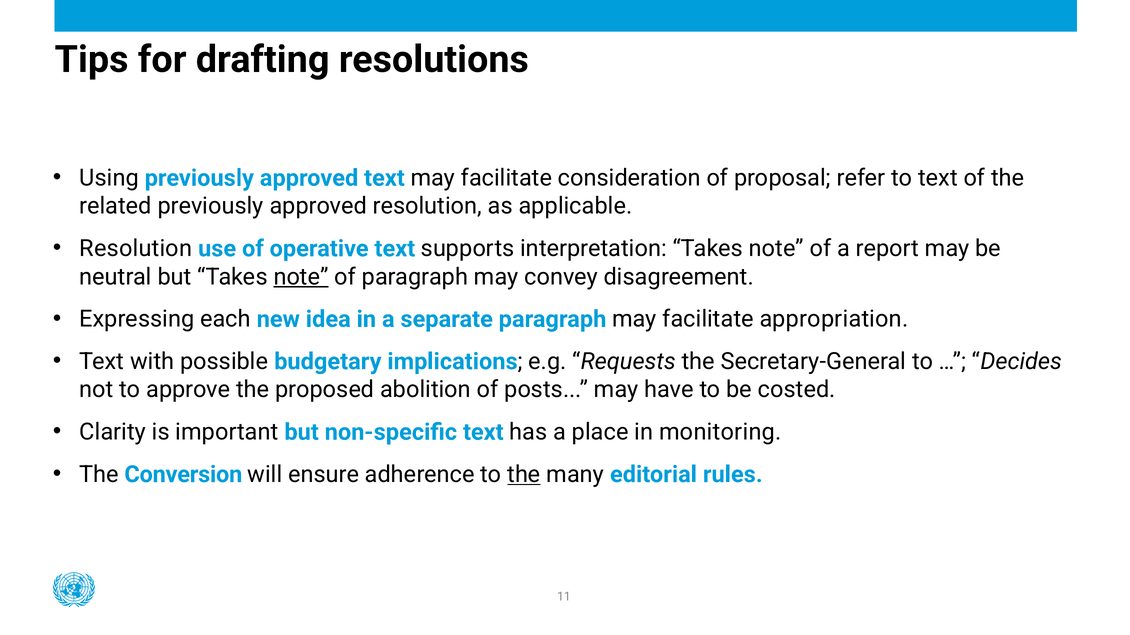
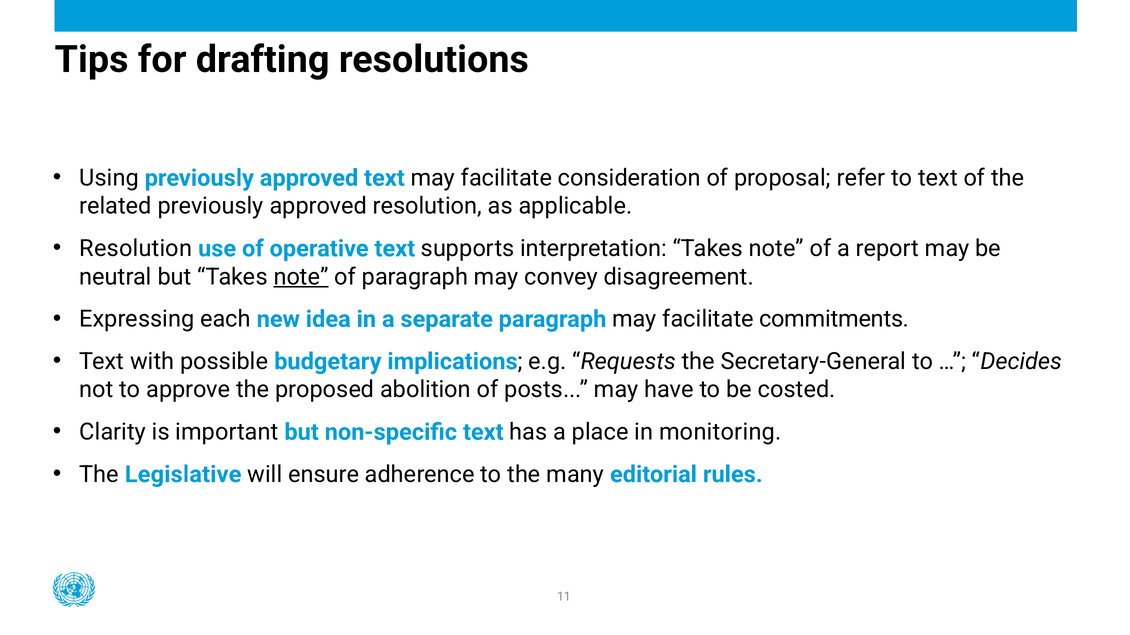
appropriation: appropriation -> commitments (834, 319)
Conversion: Conversion -> Legislative (183, 475)
the underline: present -> none (524, 475)
